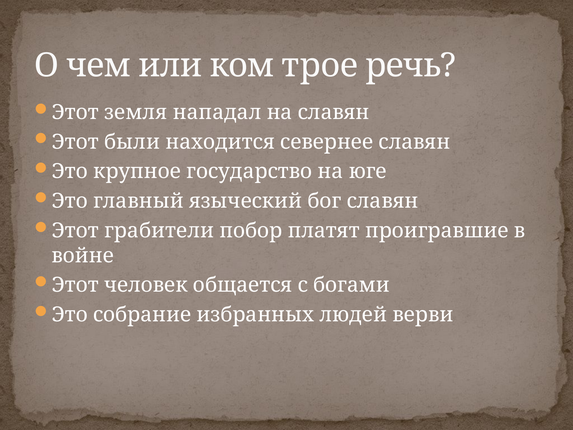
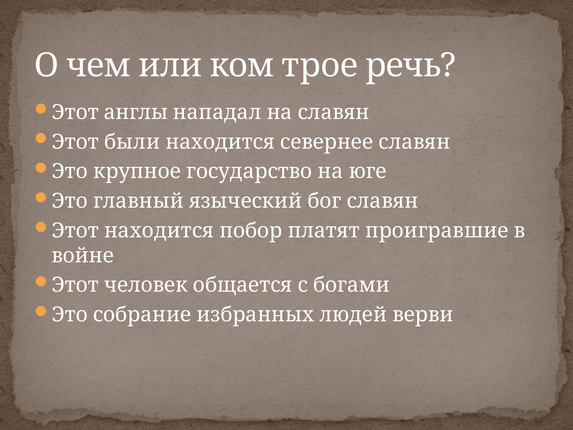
земля: земля -> англы (136, 112)
Этот грабители: грабители -> находится (159, 231)
